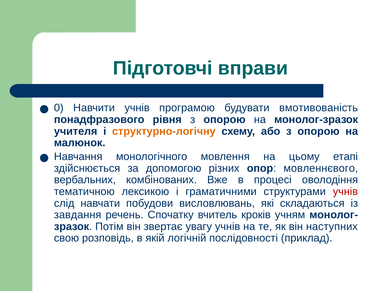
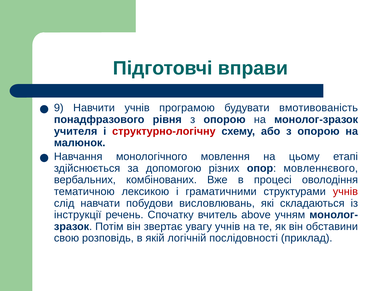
0: 0 -> 9 (59, 108)
структурно-логічну colour: orange -> red (164, 131)
завдання: завдання -> інструкції (78, 215)
кроків: кроків -> above (256, 215)
наступних: наступних -> обставини (332, 226)
